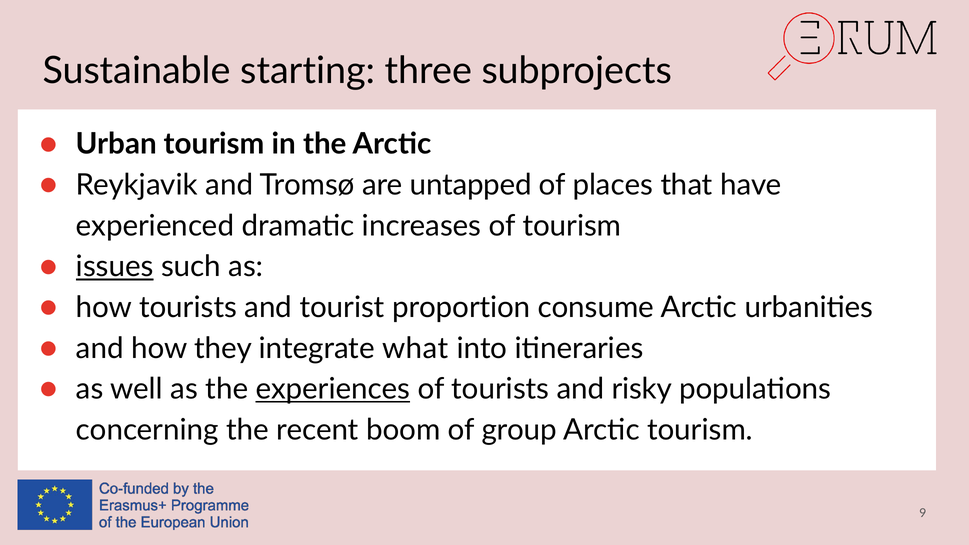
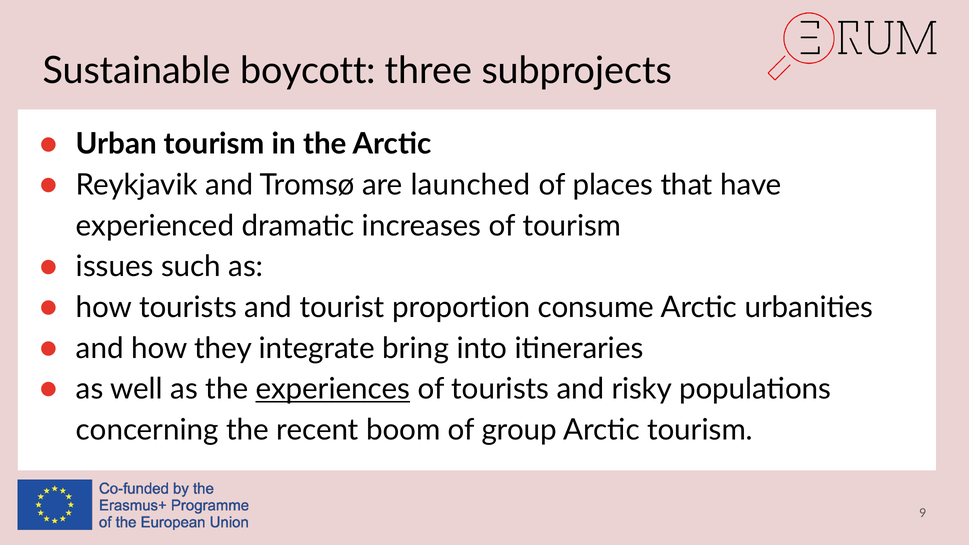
starting: starting -> boycott (308, 71)
untapped: untapped -> launched (470, 185)
issues underline: present -> none (115, 267)
what: what -> bring (416, 348)
